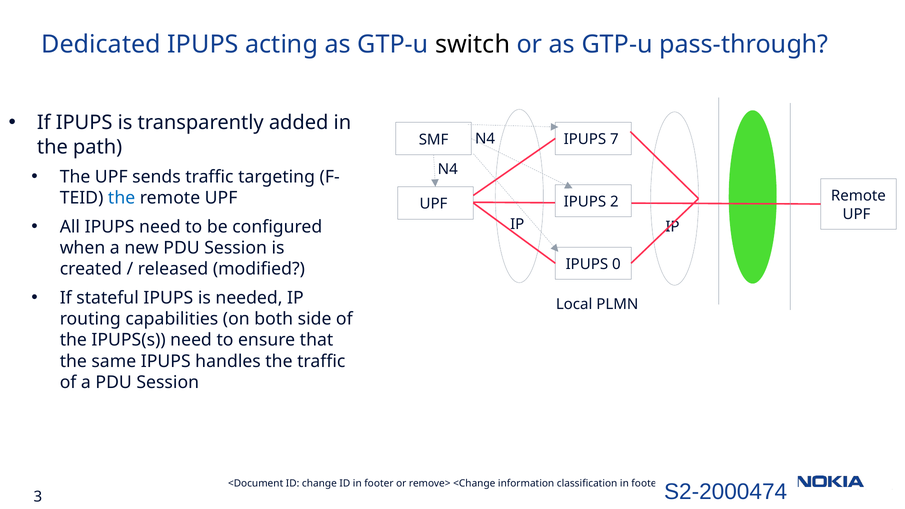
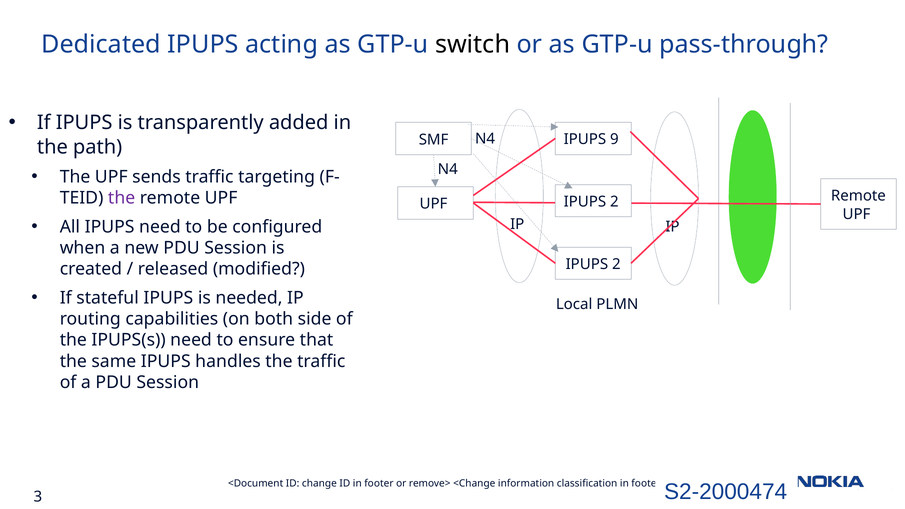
7: 7 -> 9 (614, 139)
the colour: blue -> purple (122, 198)
0: 0 -> 2 (616, 264)
